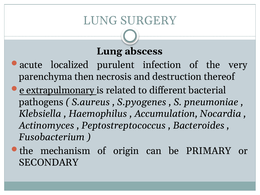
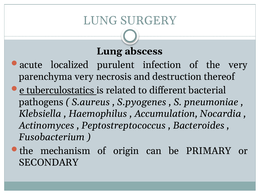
parenchyma then: then -> very (84, 77)
extrapulmonary: extrapulmonary -> tuberculostatics (60, 90)
